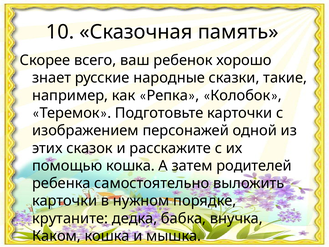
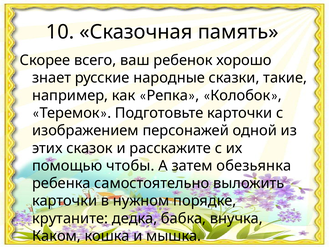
помощью кошка: кошка -> чтобы (130, 166)
родителей: родителей -> обезьянка (254, 166)
